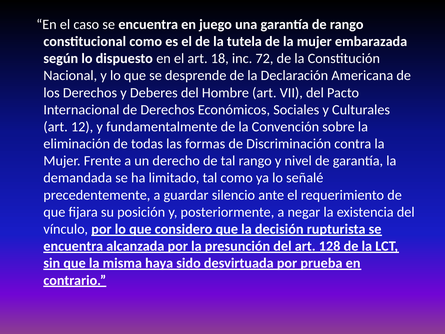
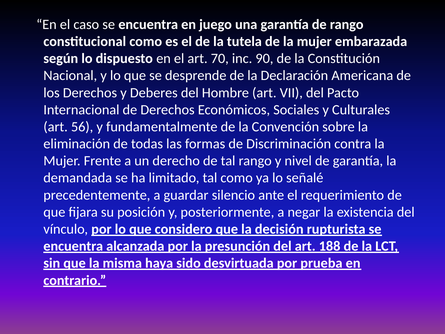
18: 18 -> 70 (220, 59)
72: 72 -> 90 (264, 59)
12: 12 -> 56 (82, 127)
128: 128 -> 188 (330, 246)
